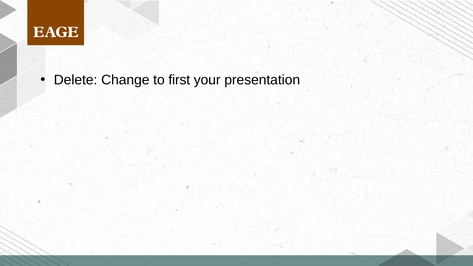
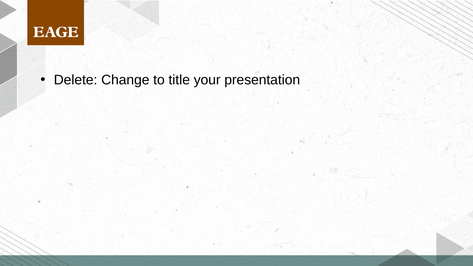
first: first -> title (179, 80)
